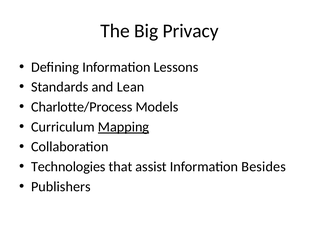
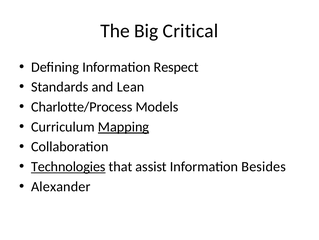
Privacy: Privacy -> Critical (191, 31)
Lessons: Lessons -> Respect (176, 67)
Technologies underline: none -> present (68, 166)
Publishers: Publishers -> Alexander (61, 186)
